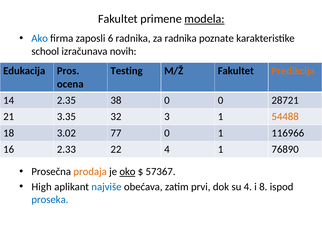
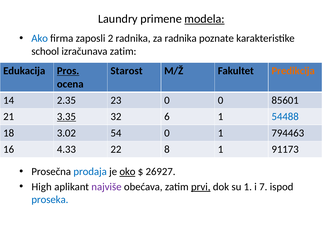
Fakultet: Fakultet -> Laundry (118, 19)
6: 6 -> 2 (110, 38)
izračunava novih: novih -> zatim (123, 51)
Pros underline: none -> present (68, 71)
Testing: Testing -> Starost (127, 71)
38: 38 -> 23 (116, 100)
28721: 28721 -> 85601 (285, 100)
3.35 underline: none -> present (66, 116)
3: 3 -> 6 (167, 116)
54488 colour: orange -> blue (285, 116)
77: 77 -> 54 (116, 133)
116966: 116966 -> 794463 (288, 133)
2.33: 2.33 -> 4.33 (66, 149)
22 4: 4 -> 8 (167, 149)
76890: 76890 -> 91173 (285, 149)
prodaja colour: orange -> blue (90, 171)
57367: 57367 -> 26927 (161, 171)
najviše colour: blue -> purple (106, 186)
prvi underline: none -> present (201, 186)
su 4: 4 -> 1 (248, 186)
8: 8 -> 7 (263, 186)
